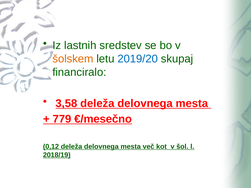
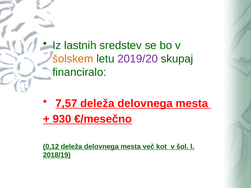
2019/20 colour: blue -> purple (138, 59)
3,58: 3,58 -> 7,57 (66, 104)
779: 779 -> 930 (62, 119)
